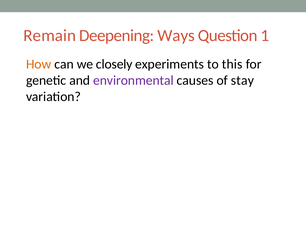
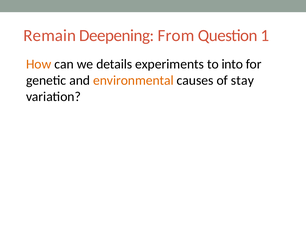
Ways: Ways -> From (176, 36)
closely: closely -> details (114, 64)
this: this -> into (232, 64)
environmental colour: purple -> orange (133, 81)
